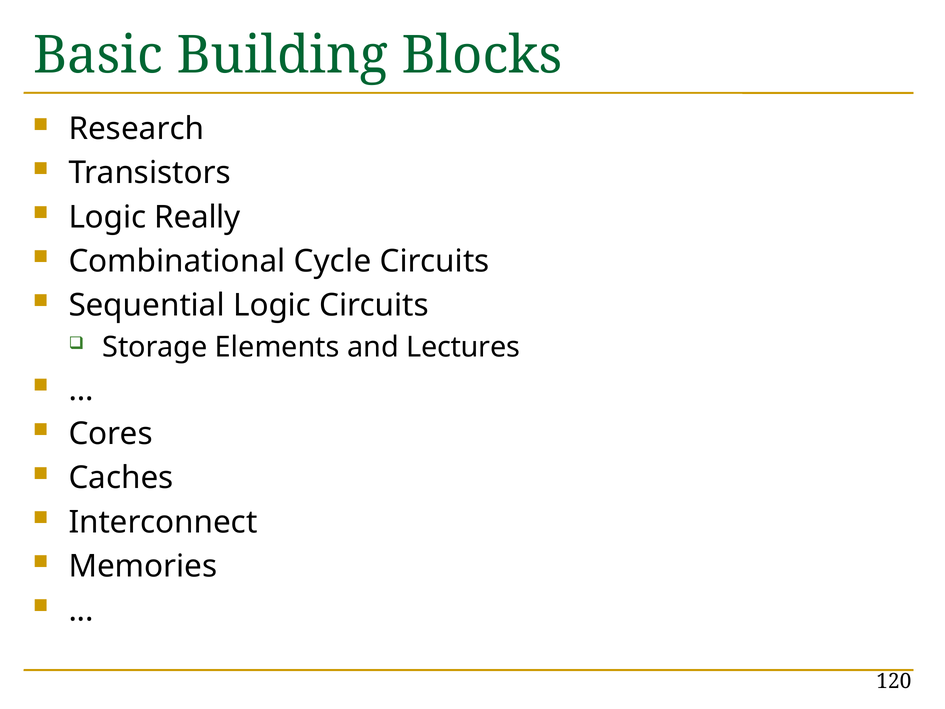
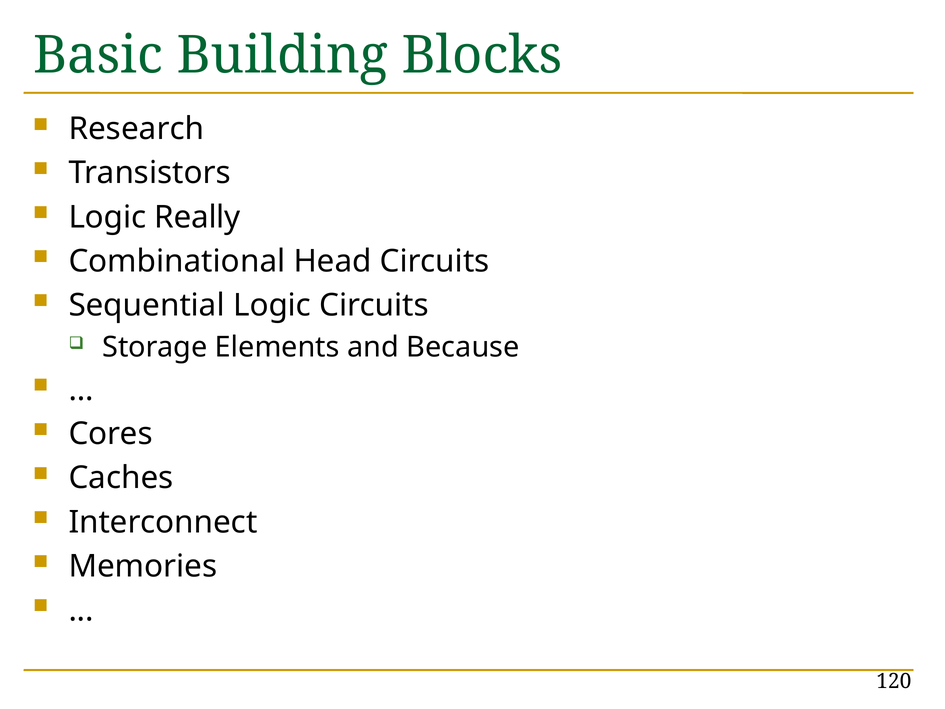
Cycle: Cycle -> Head (333, 261)
Lectures: Lectures -> Because (463, 347)
